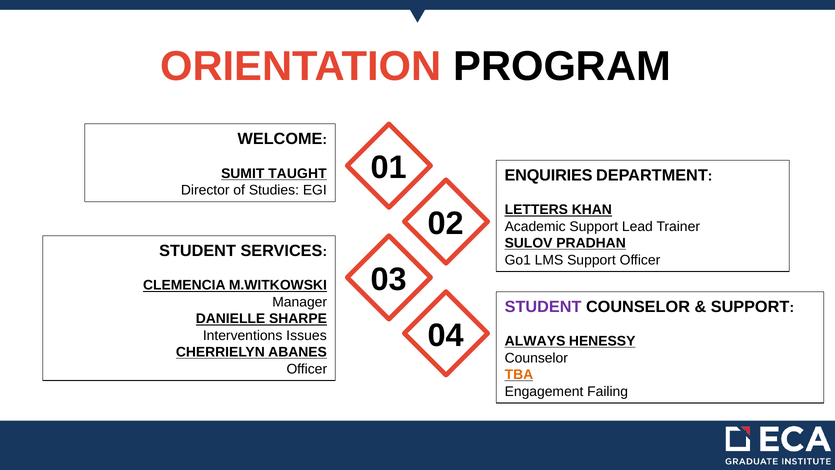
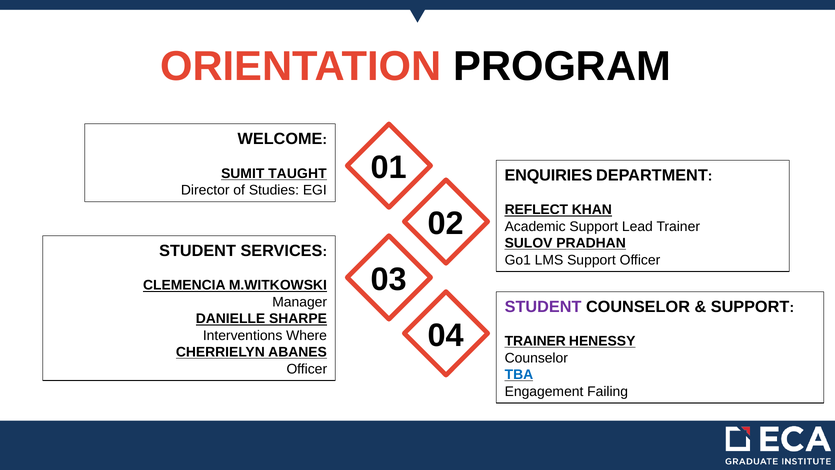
LETTERS: LETTERS -> REFLECT (536, 210)
Issues: Issues -> Where (307, 335)
ALWAYS: ALWAYS -> TRAINER (535, 341)
TBA colour: orange -> blue (519, 374)
